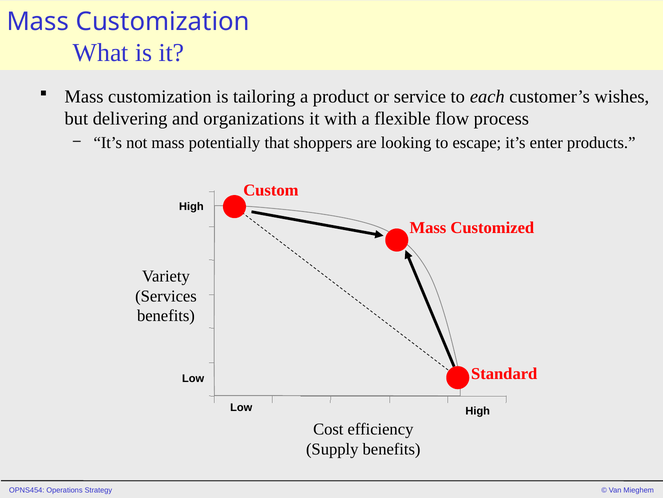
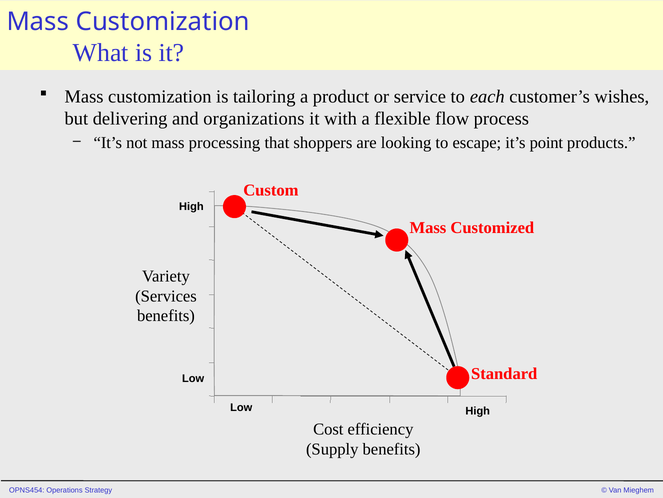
potentially: potentially -> processing (224, 143)
enter: enter -> point (546, 143)
